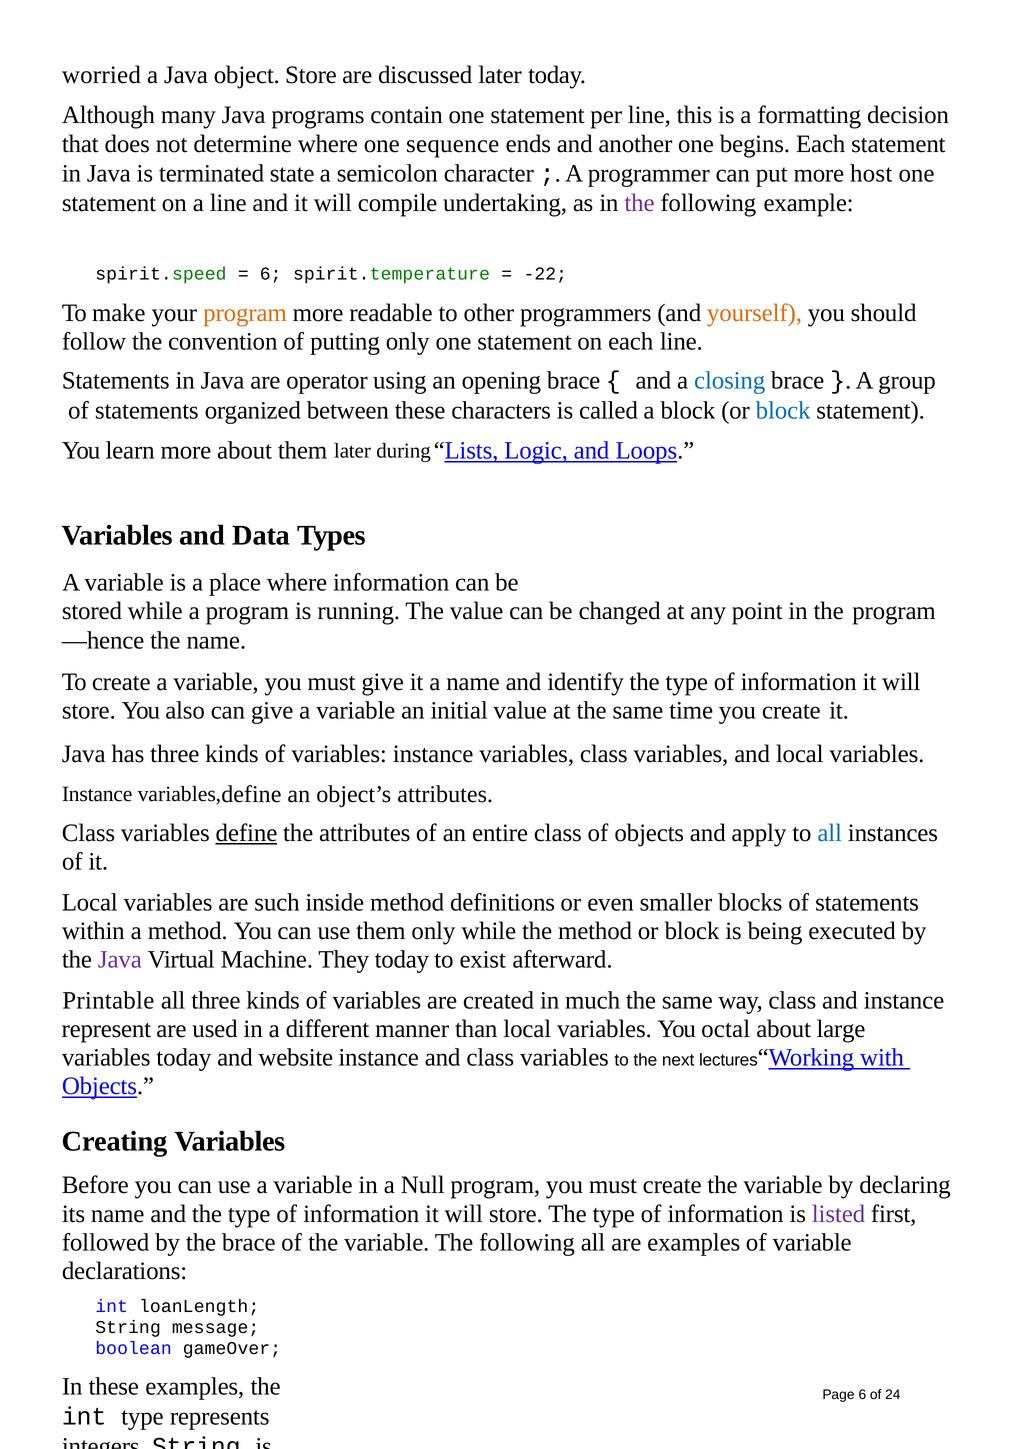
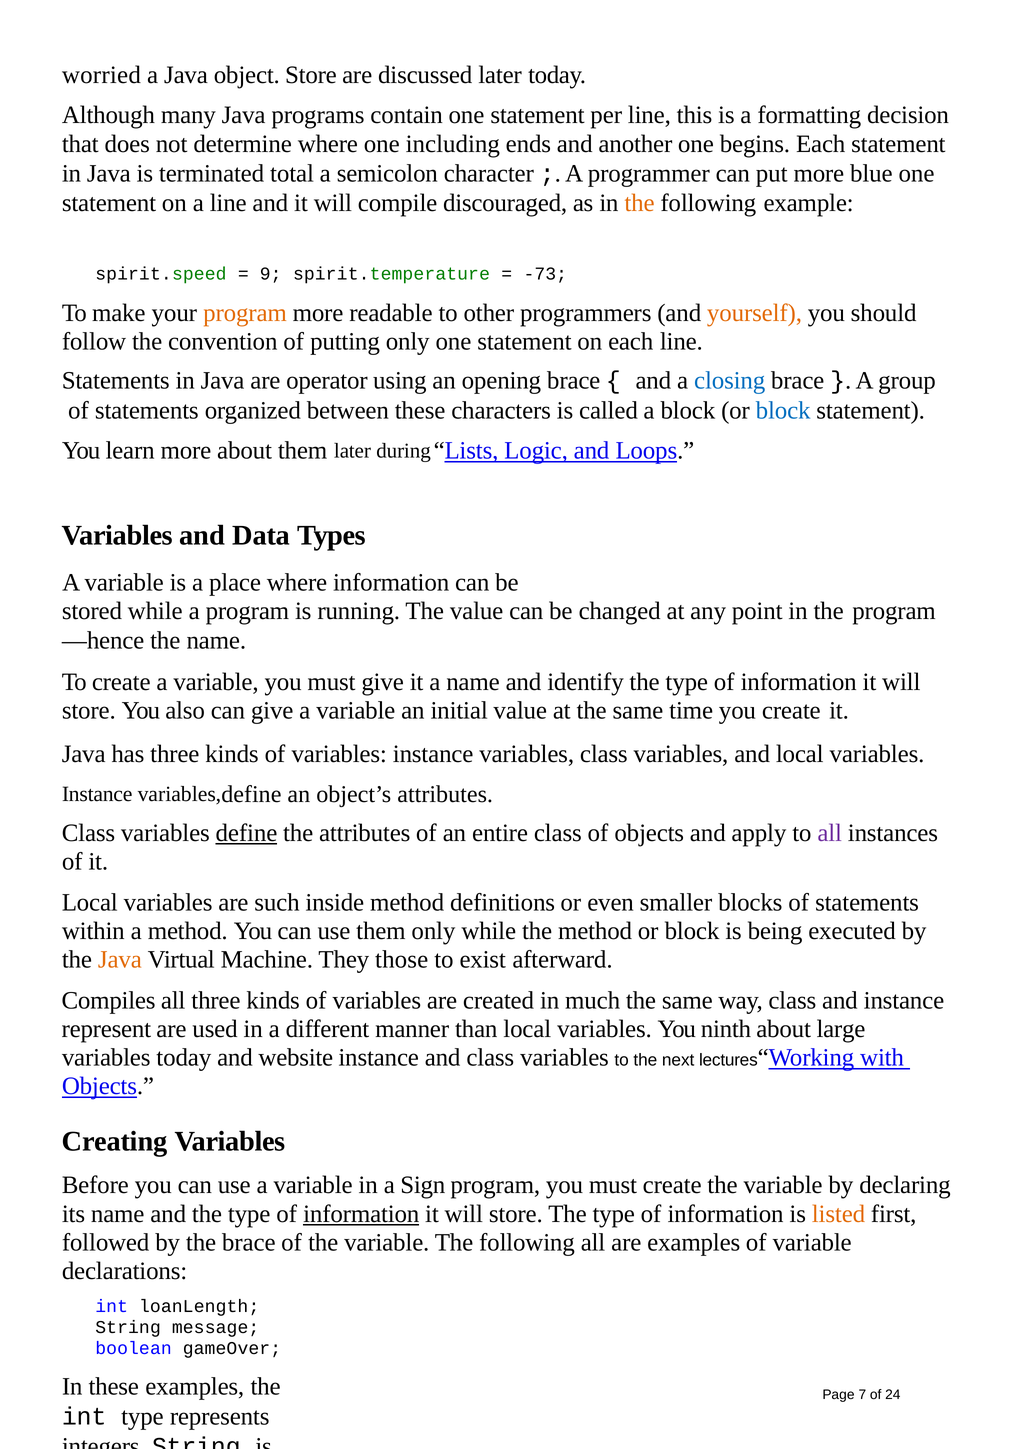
sequence: sequence -> including (453, 144)
state: state -> total (292, 174)
host: host -> blue (871, 174)
undertaking: undertaking -> discouraged (505, 203)
the colour: purple -> orange (640, 203)
6: 6 -> 9 (271, 274)
-22: -22 -> -73 (545, 274)
all colour: blue -> purple (830, 833)
Java colour: purple -> orange (120, 960)
They today: today -> those (402, 960)
Printable: Printable -> Compiles (109, 1001)
octal: octal -> ninth (726, 1029)
Null: Null -> Sign (423, 1185)
information underline: none -> present (361, 1214)
listed colour: purple -> orange (838, 1214)
Page 6: 6 -> 7 (862, 1395)
